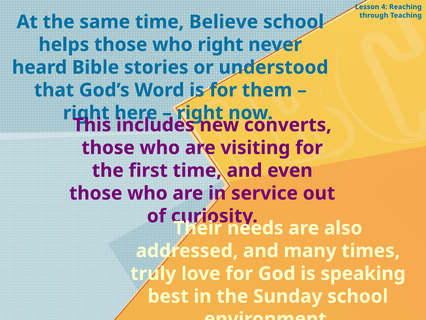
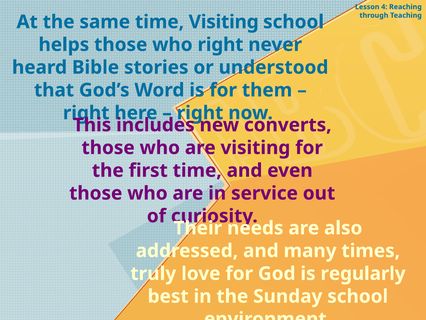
time Believe: Believe -> Visiting (224, 22)
speaking: speaking -> regularly (363, 273)
